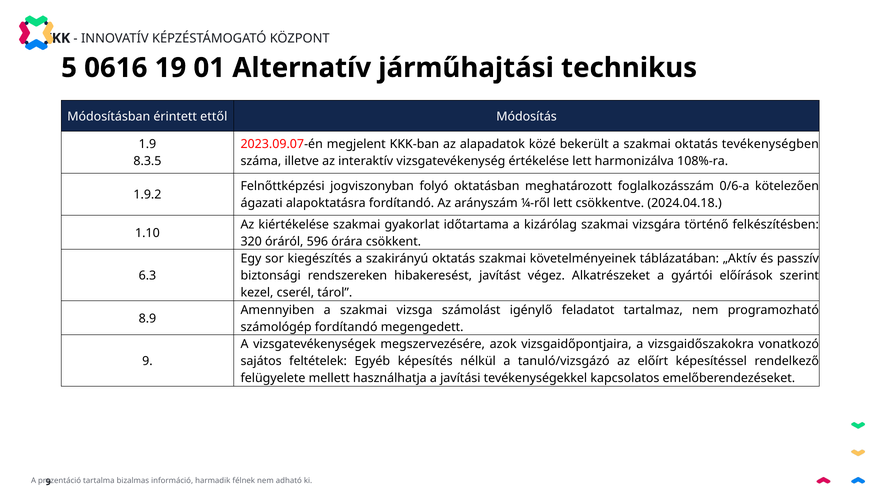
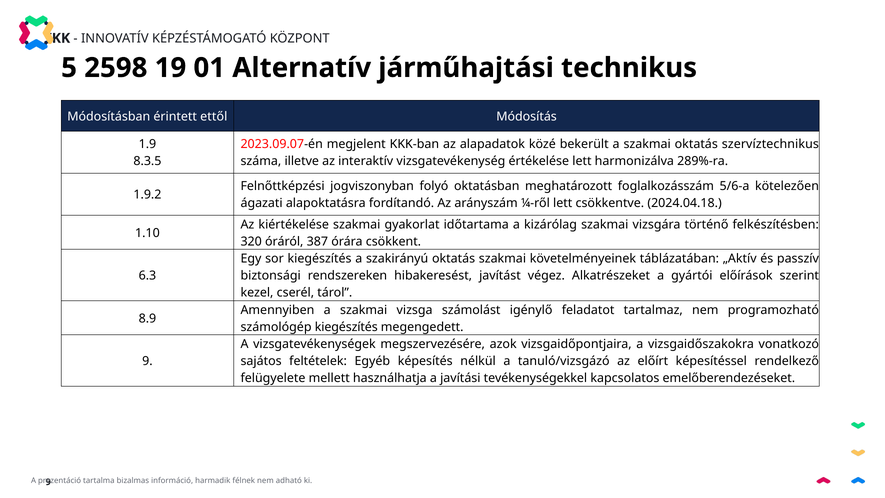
0616: 0616 -> 2598 (116, 68)
tevékenységben: tevékenységben -> szervíztechnikus (770, 144)
108%-ra: 108%-ra -> 289%-ra (703, 161)
0/6-a: 0/6-a -> 5/6-a (735, 186)
596: 596 -> 387 (317, 241)
számológép fordítandó: fordítandó -> kiegészítés (346, 327)
